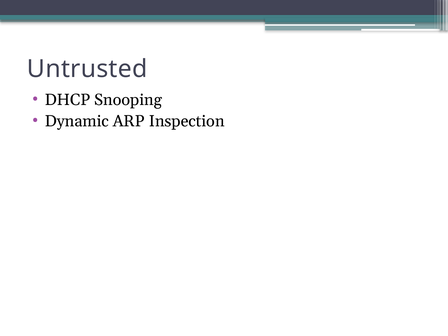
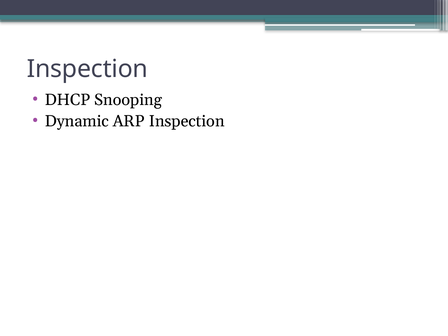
Untrusted: Untrusted -> Inspection (87, 69)
